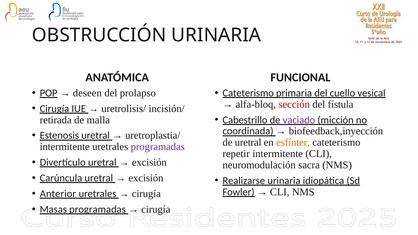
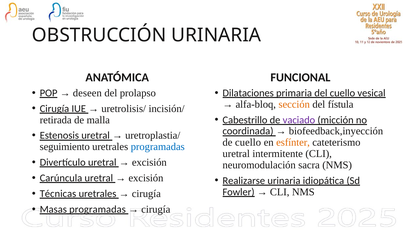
Cateterismo: Cateterismo -> Dilataciones (248, 93)
sección colour: red -> orange (294, 104)
de uretral: uretral -> cuello (248, 143)
intermitente: intermitente -> seguimiento (65, 147)
programadas colour: purple -> blue (158, 147)
repetir: repetir -> uretral (236, 154)
Anterior: Anterior -> Técnicas (58, 194)
